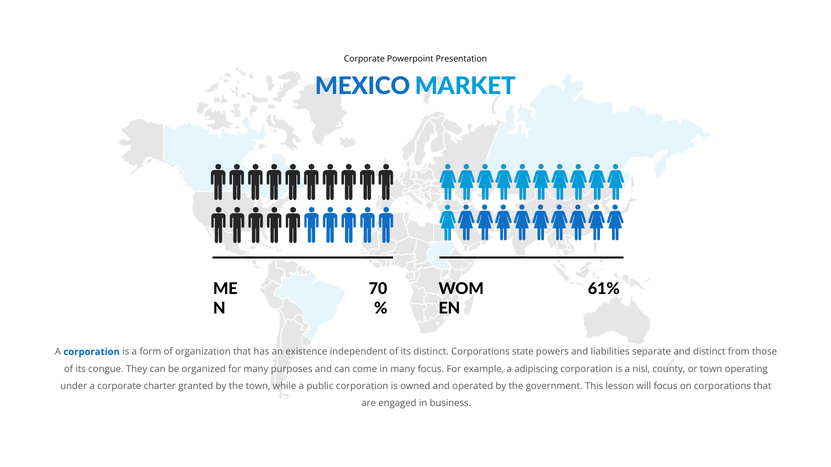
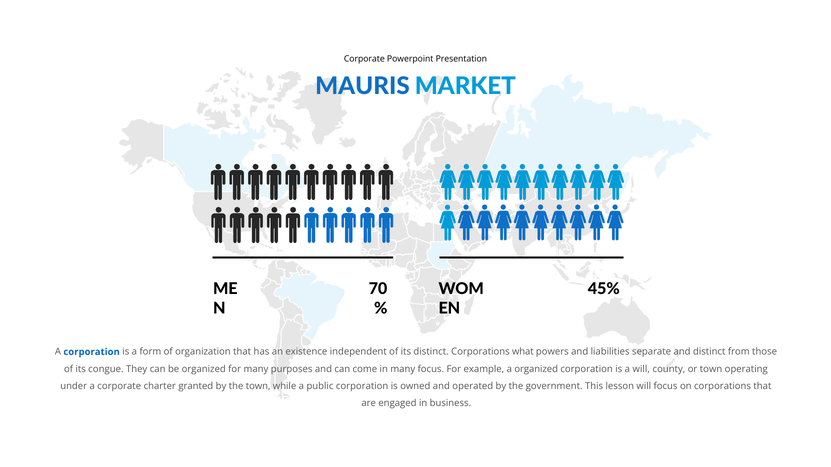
MEXICO: MEXICO -> MAURIS (362, 86)
61%: 61% -> 45% (604, 289)
state: state -> what (523, 352)
a adipiscing: adipiscing -> organized (536, 369)
a nisl: nisl -> will (641, 369)
